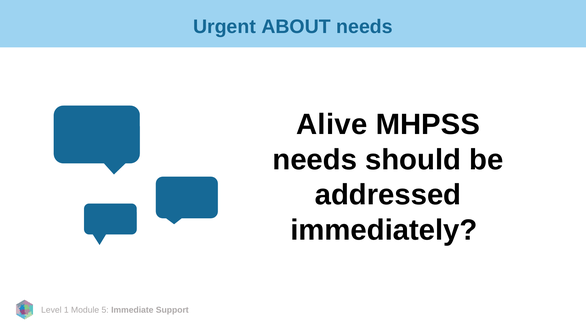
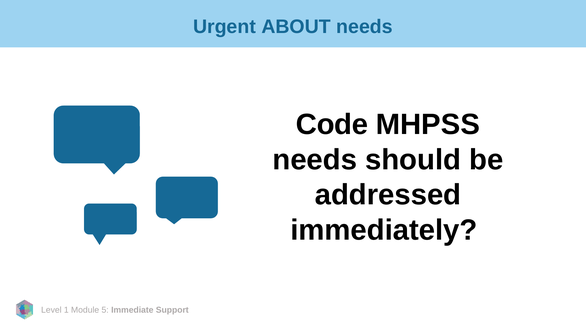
Alive: Alive -> Code (332, 124)
